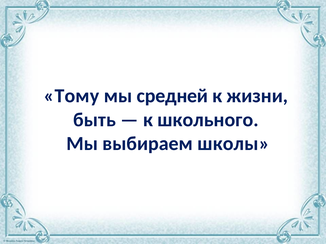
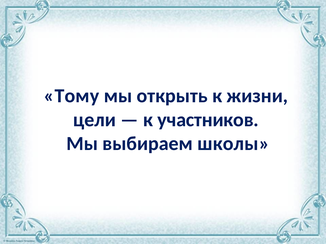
средней: средней -> открыть (172, 96)
быть: быть -> цели (95, 120)
школьного: школьного -> участников (208, 120)
